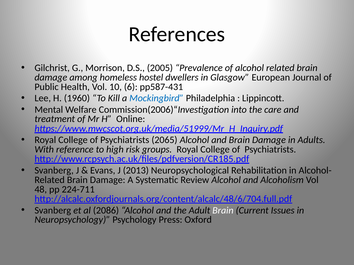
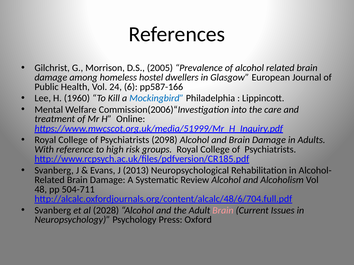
10: 10 -> 24 (116, 87)
pp587-431: pp587-431 -> pp587-166 (161, 87)
2065: 2065 -> 2098 (164, 140)
224-711: 224-711 -> 504-711 (78, 190)
2086: 2086 -> 2028 (106, 211)
Brain colour: white -> pink (223, 211)
